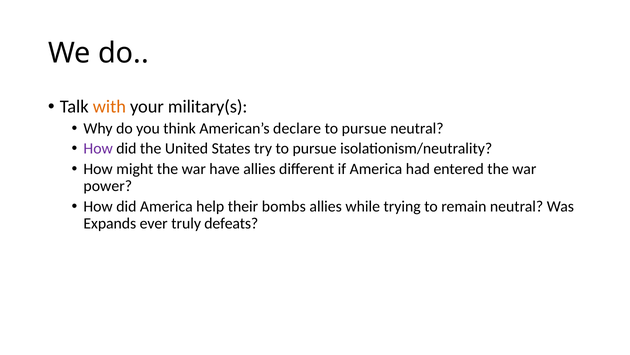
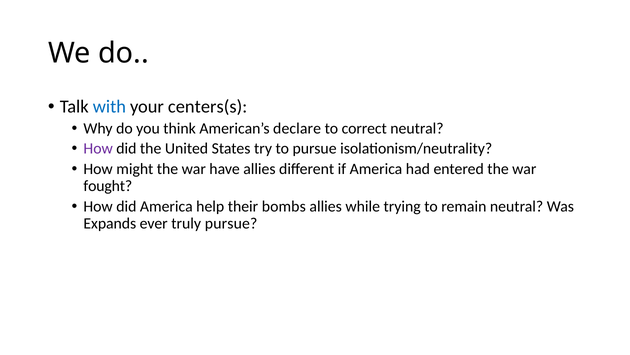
with colour: orange -> blue (109, 107)
military(s: military(s -> centers(s (208, 107)
pursue: pursue -> correct (364, 128)
power: power -> fought (108, 186)
truly defeats: defeats -> pursue (231, 223)
